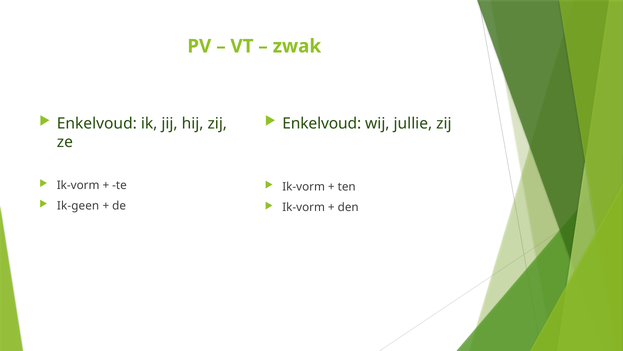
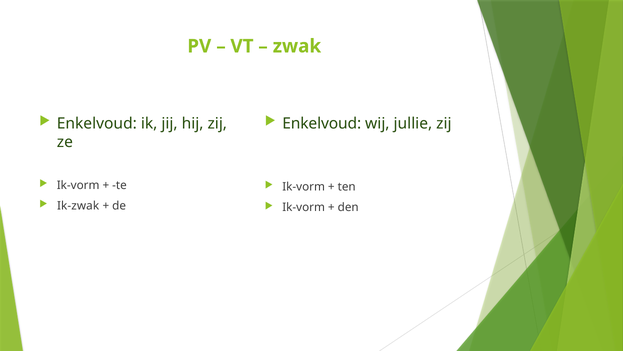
Ik-geen: Ik-geen -> Ik-zwak (78, 205)
